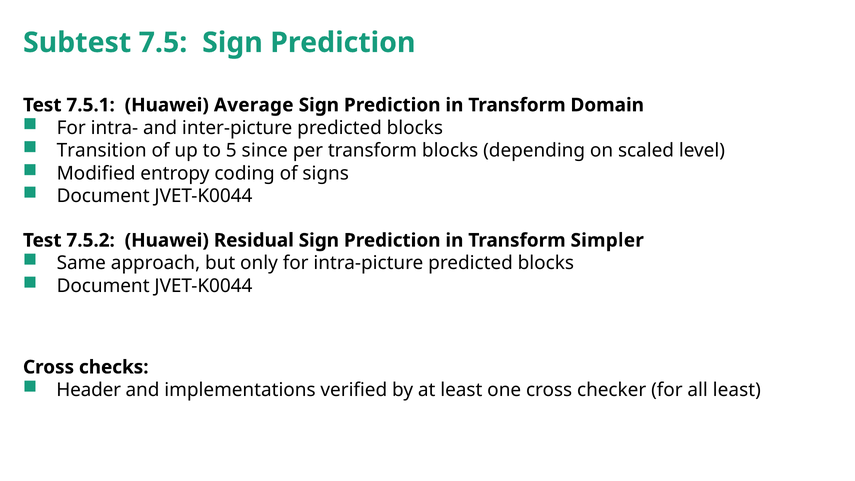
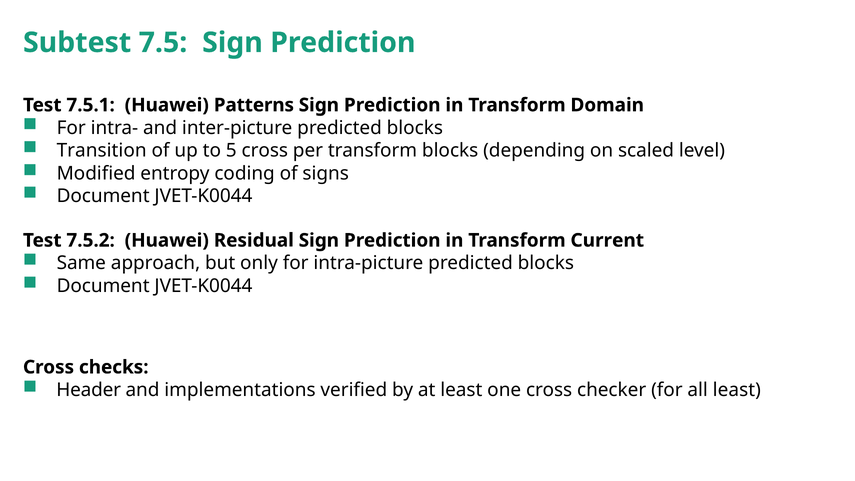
Average: Average -> Patterns (254, 105)
5 since: since -> cross (265, 151)
Simpler: Simpler -> Current (607, 240)
